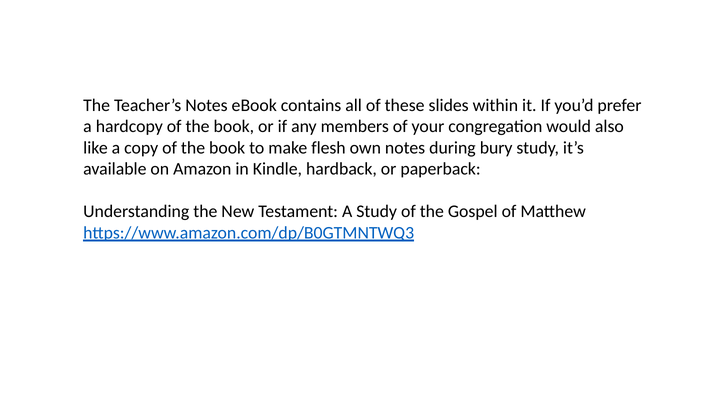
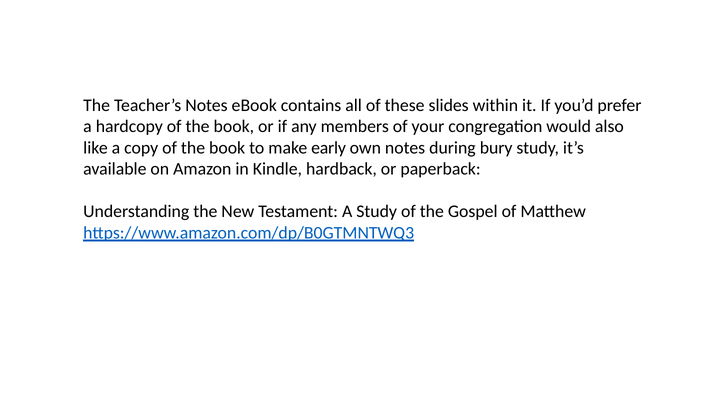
flesh: flesh -> early (329, 148)
